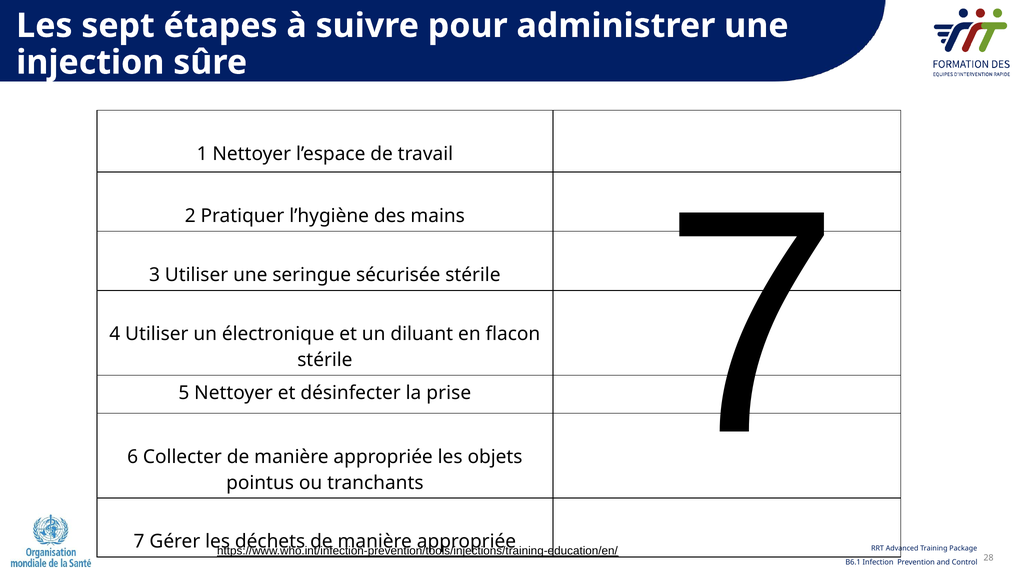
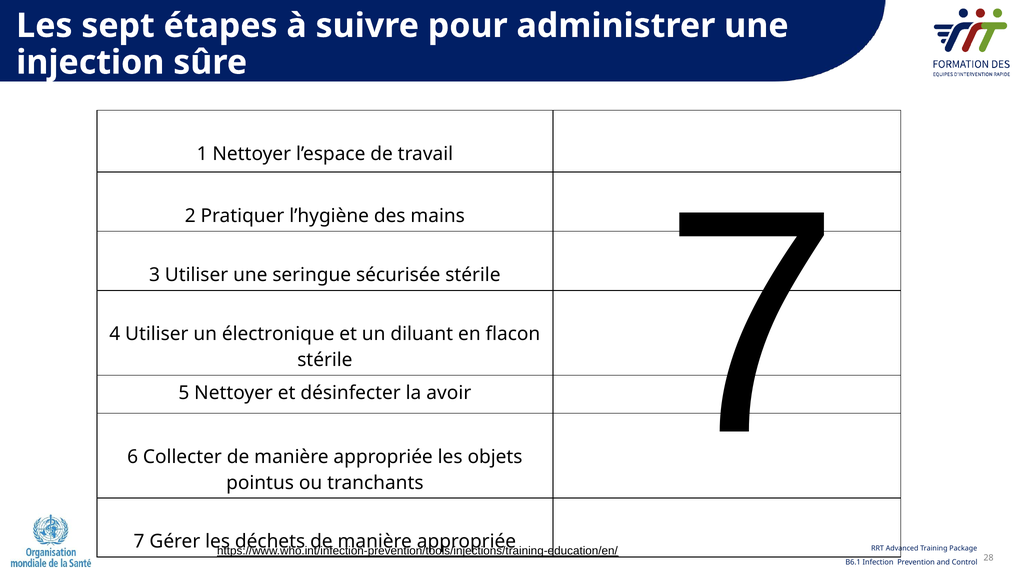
prise: prise -> avoir (449, 393)
